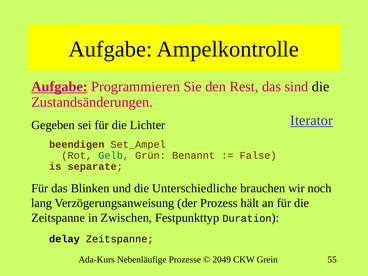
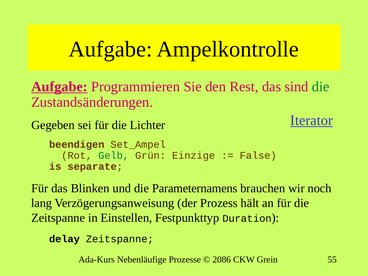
die colour: black -> green (321, 87)
Benannt: Benannt -> Einzige (194, 155)
Unterschiedliche: Unterschiedliche -> Parameternamens (195, 188)
Zwischen: Zwischen -> Einstellen (126, 218)
2049: 2049 -> 2086 (222, 259)
